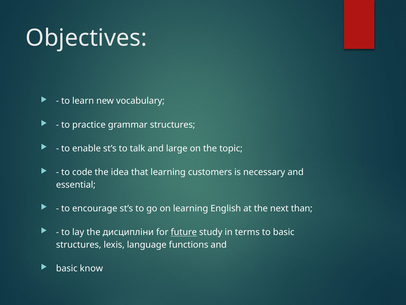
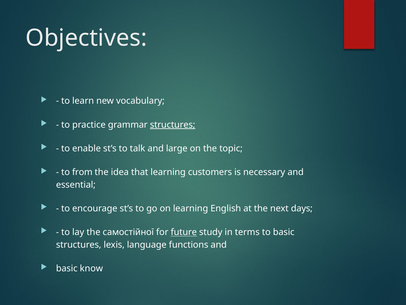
structures underline: none -> present (173, 125)
code: code -> from (82, 172)
than: than -> days (302, 208)
дисципліни: дисципліни -> самостійної (128, 232)
